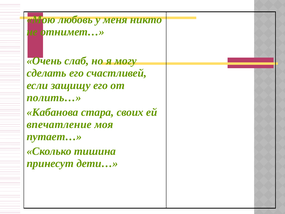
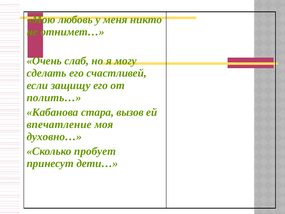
своих: своих -> вызов (130, 112)
путает…: путает… -> духовно… (54, 137)
тишина: тишина -> пробует (95, 151)
